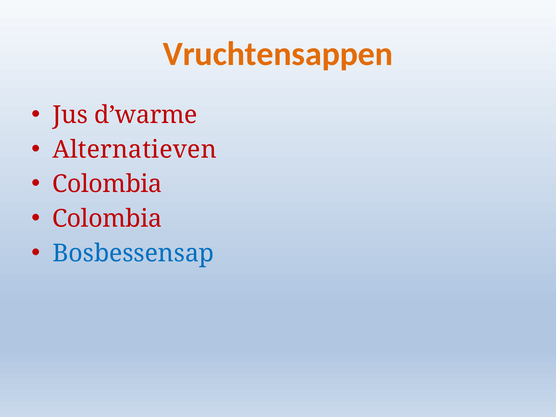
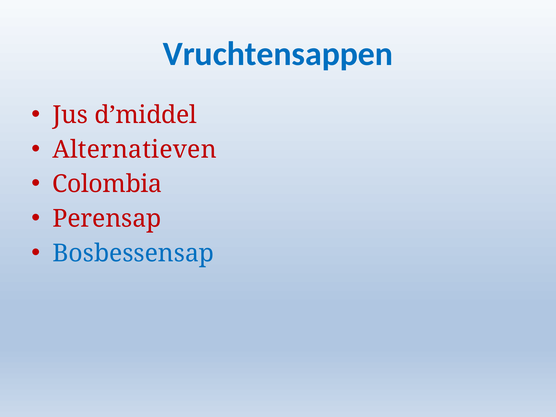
Vruchtensappen colour: orange -> blue (278, 54)
d’warme: d’warme -> d’middel (146, 115)
Colombia: Colombia -> Perensap (107, 219)
